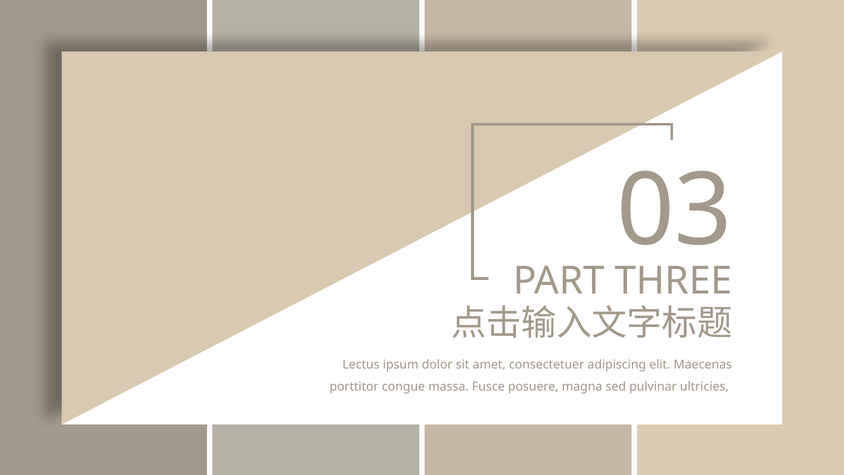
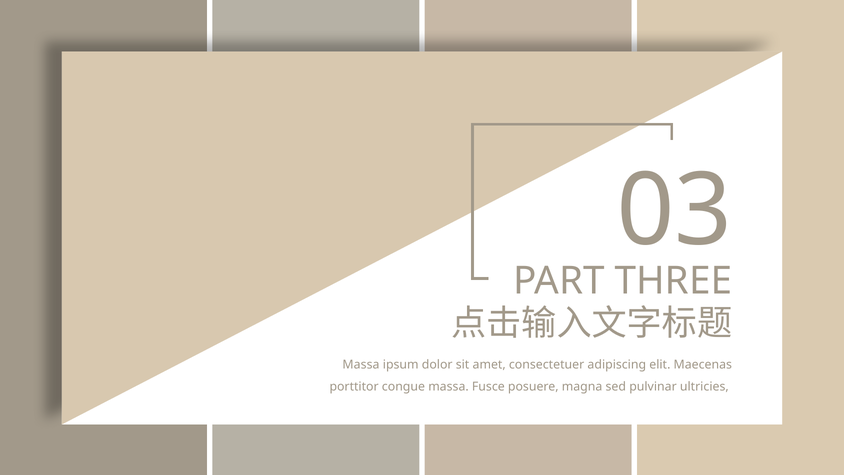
Lectus: Lectus -> Massa (361, 365)
